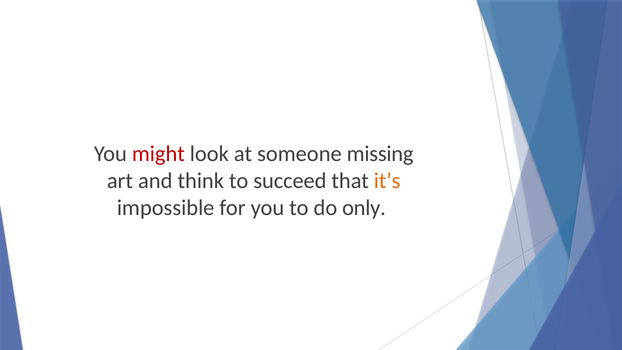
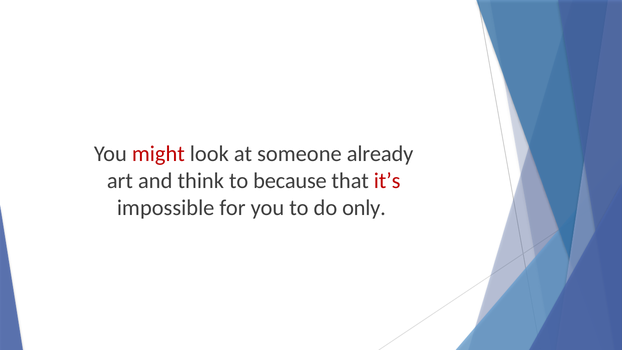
missing: missing -> already (380, 154)
succeed: succeed -> because (290, 181)
it’s colour: orange -> red (387, 181)
